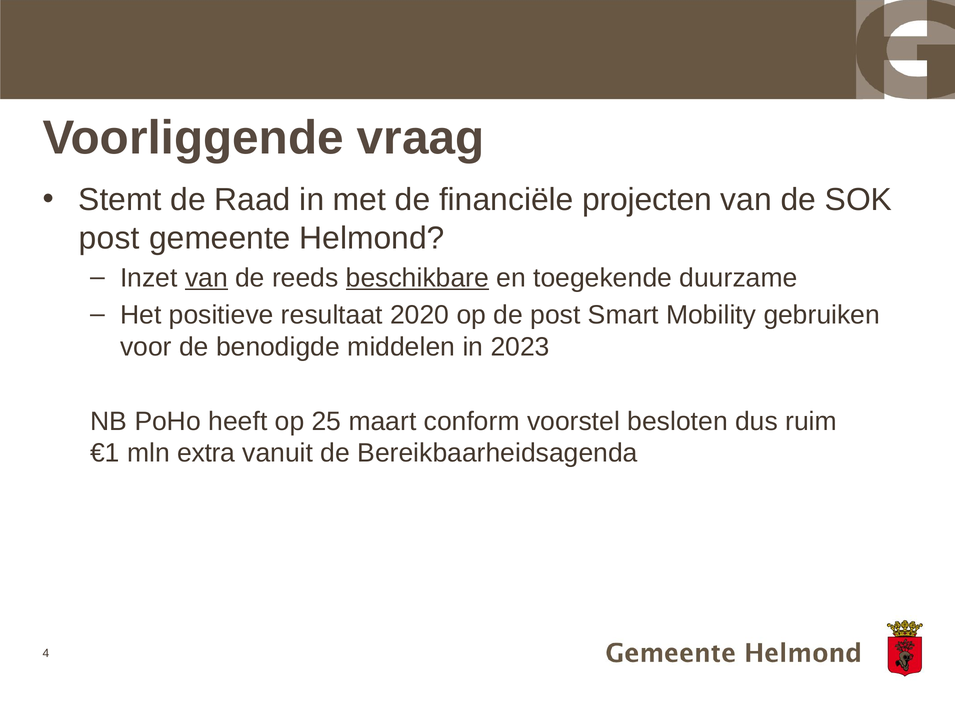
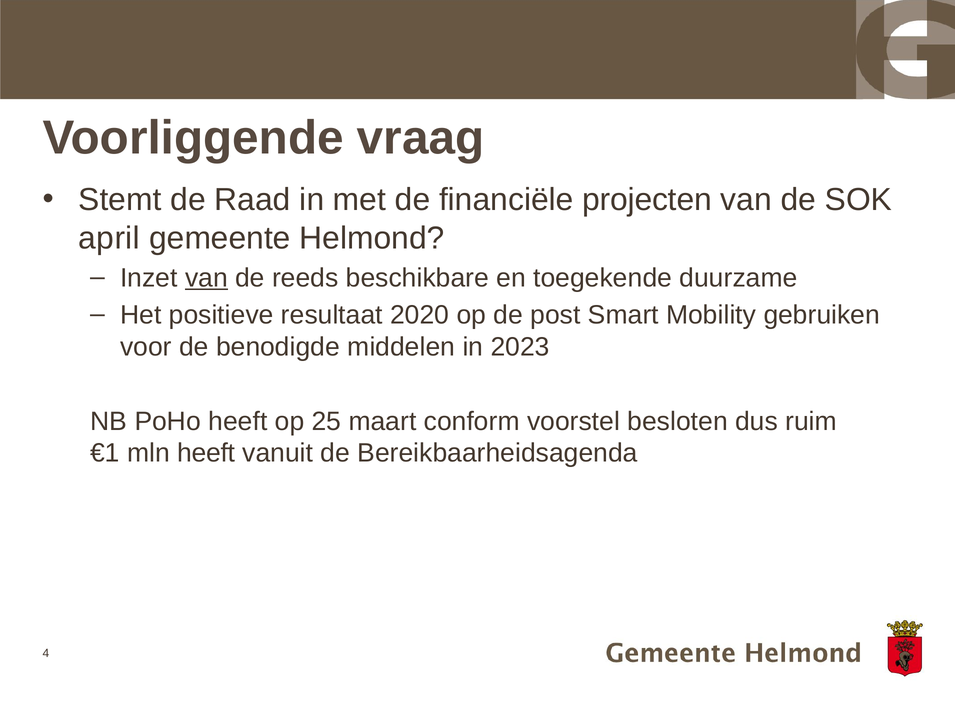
post: post -> april (109, 238)
beschikbare underline: present -> none (417, 278)
mln extra: extra -> heeft (206, 453)
